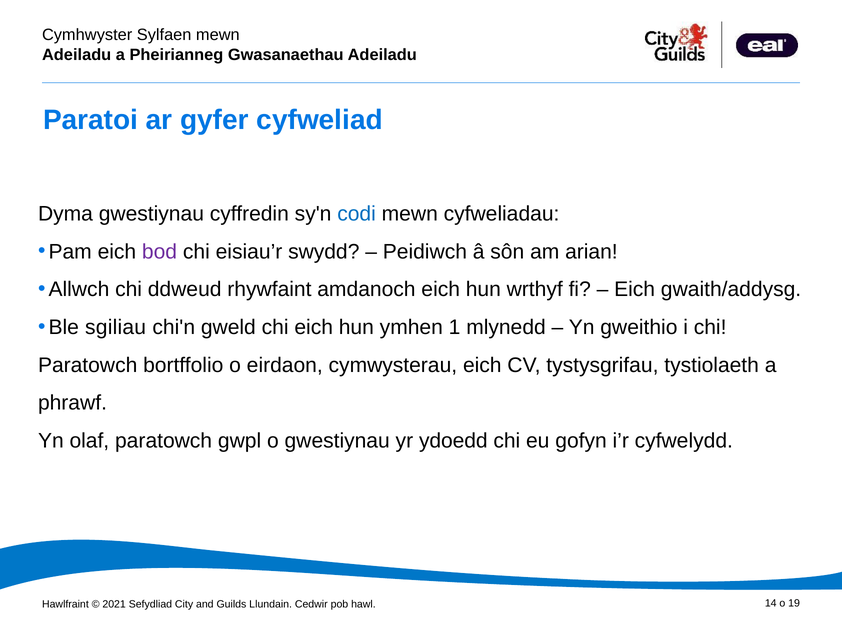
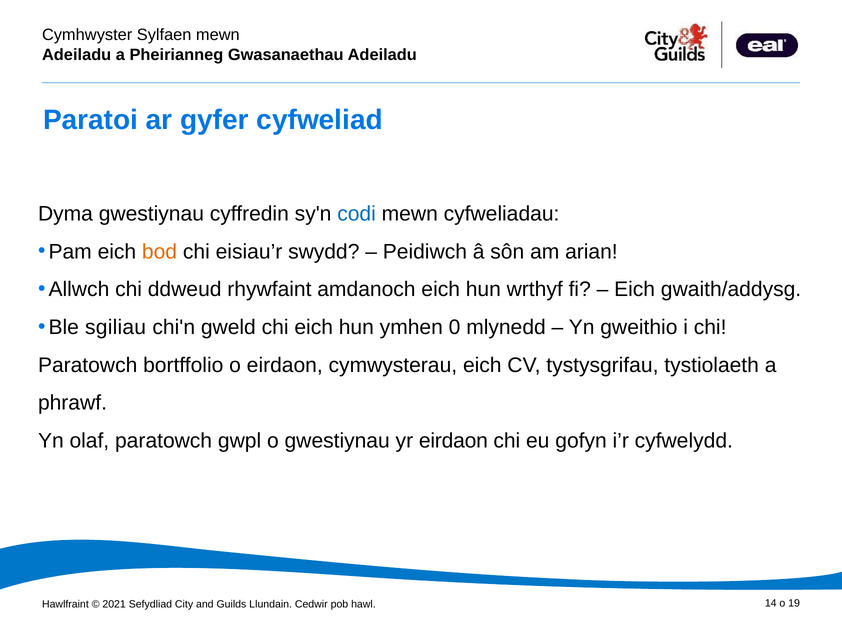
bod colour: purple -> orange (160, 252)
1: 1 -> 0 (455, 328)
yr ydoedd: ydoedd -> eirdaon (453, 441)
